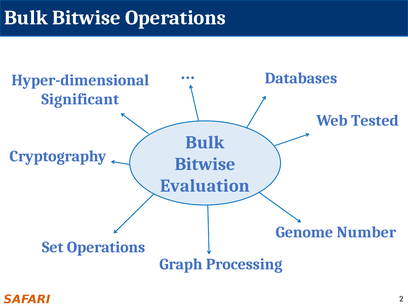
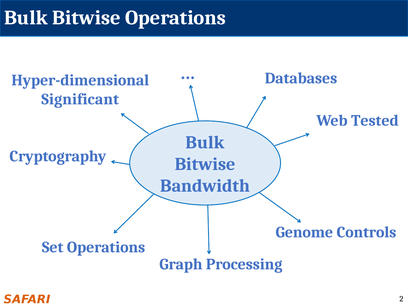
Evaluation: Evaluation -> Bandwidth (205, 186)
Number: Number -> Controls (366, 232)
